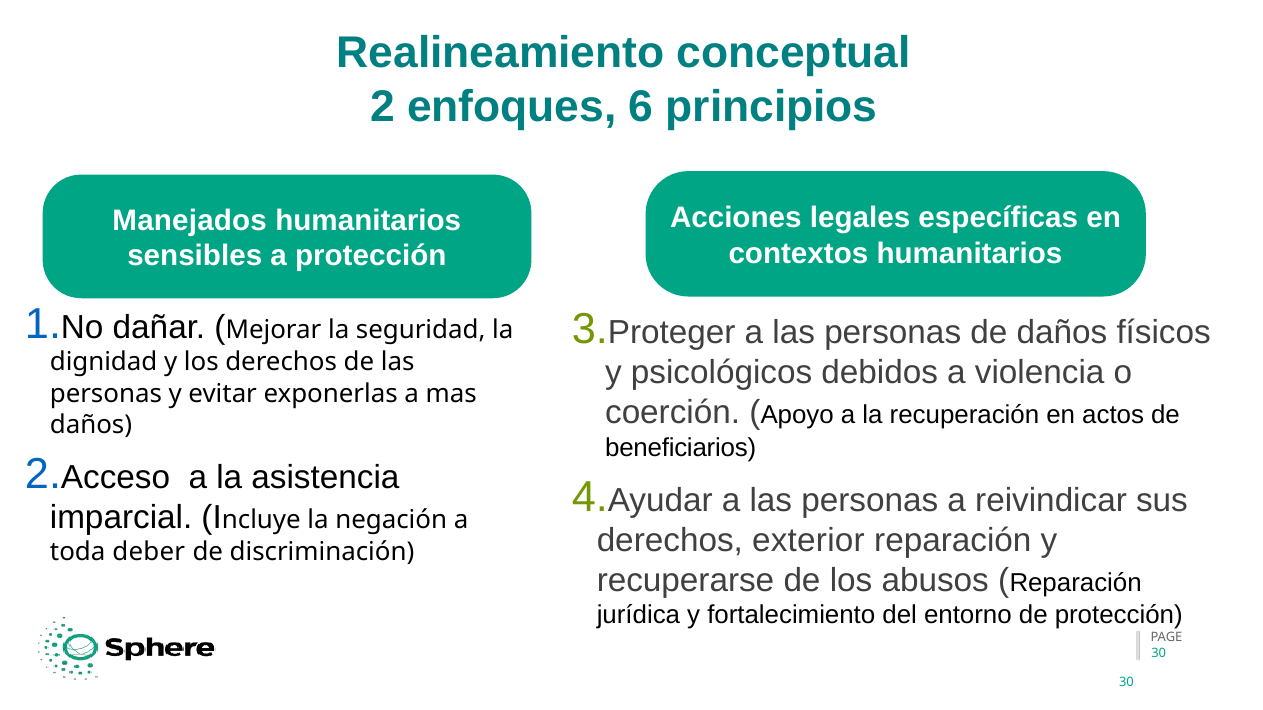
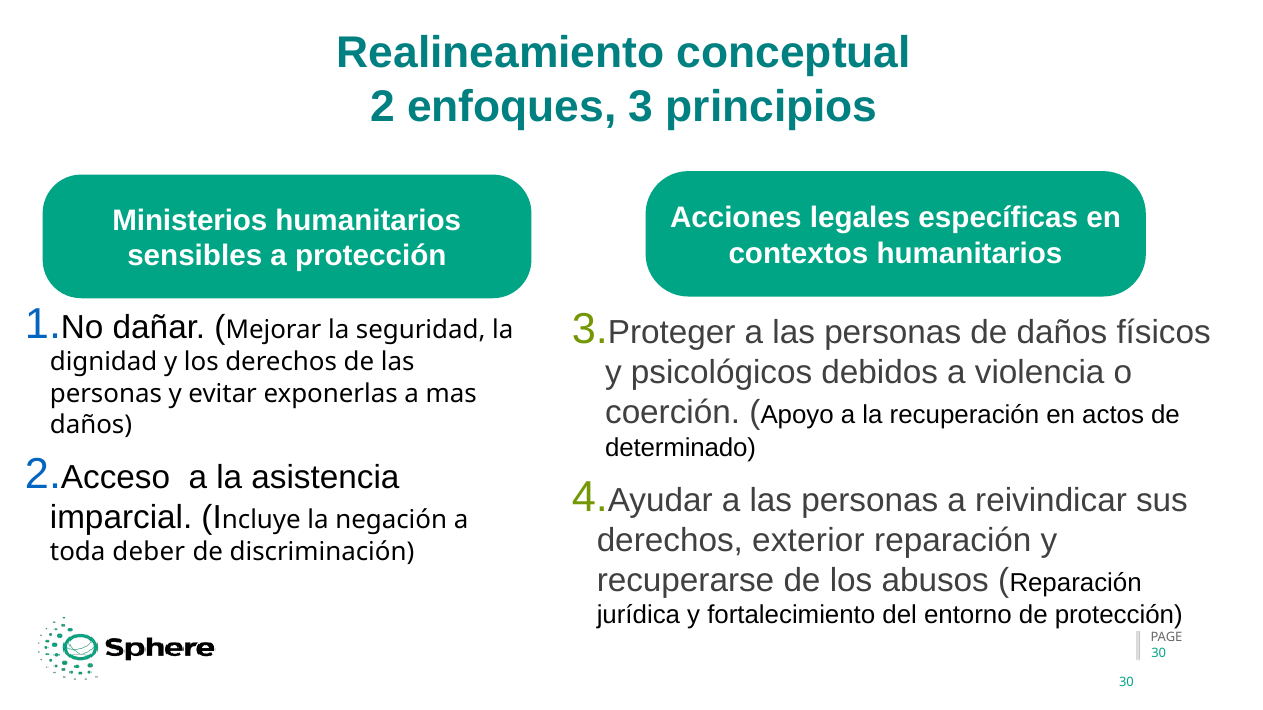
enfoques 6: 6 -> 3 (641, 106)
Manejados: Manejados -> Ministerios (190, 221)
beneficiarios: beneficiarios -> determinado (681, 448)
